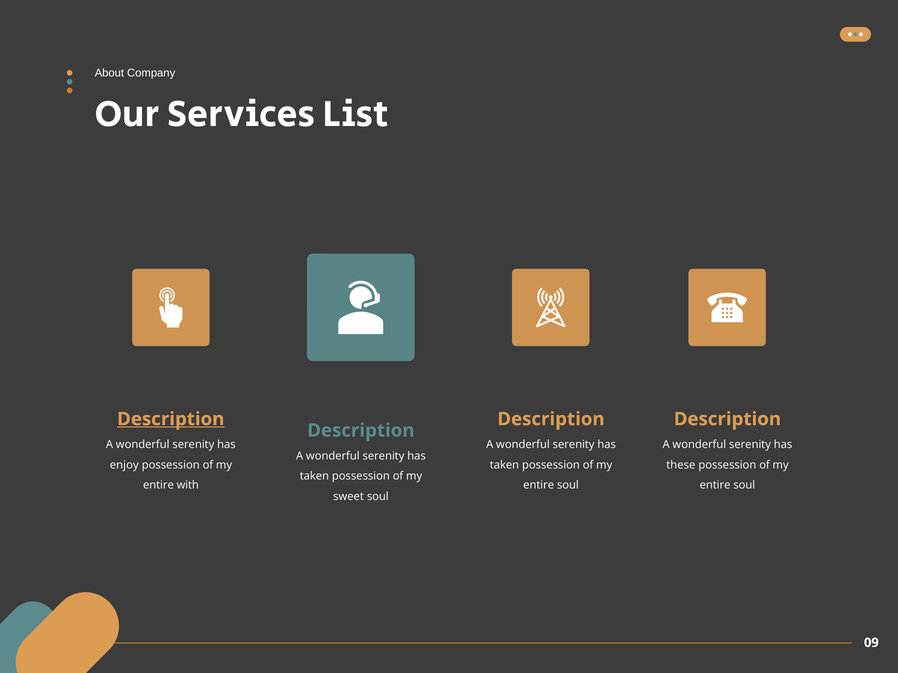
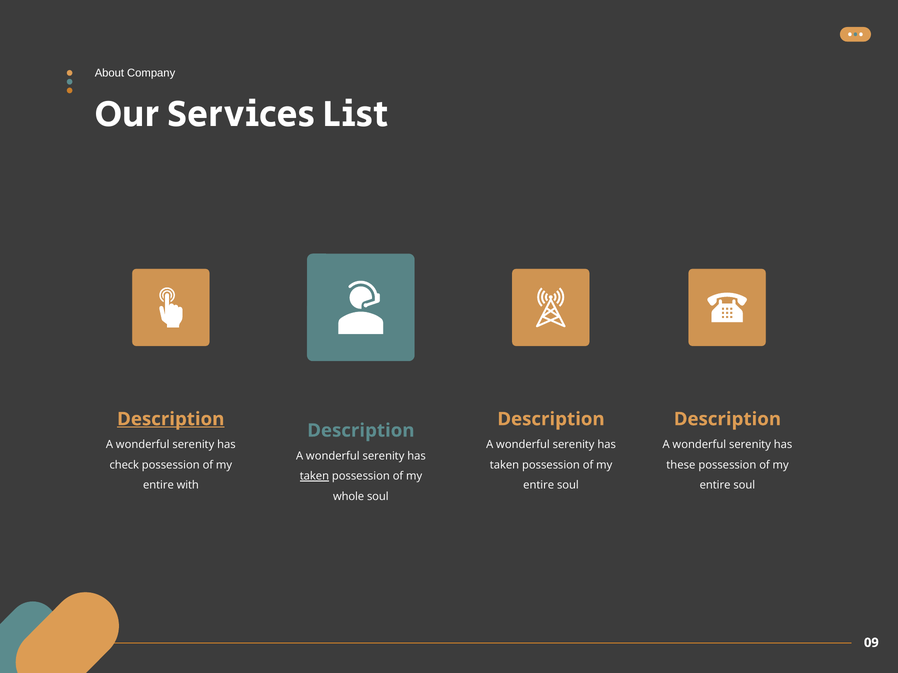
enjoy: enjoy -> check (124, 465)
taken underline: none -> present (314, 477)
sweet: sweet -> whole (349, 497)
